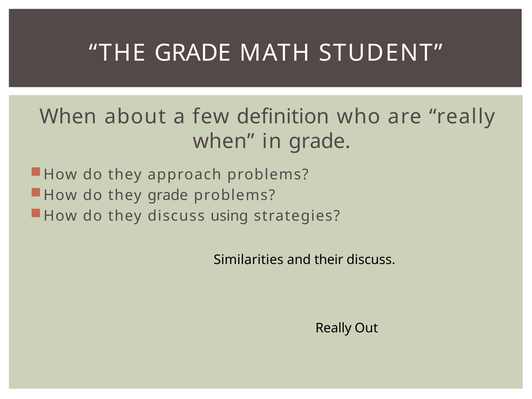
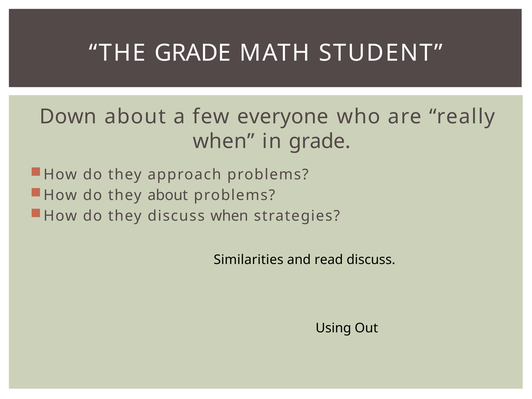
When: When -> Down (68, 117)
definition: definition -> everyone (283, 117)
they grade: grade -> about (168, 195)
discuss using: using -> when (229, 216)
their: their -> read (329, 260)
Really: Really -> Using (333, 328)
